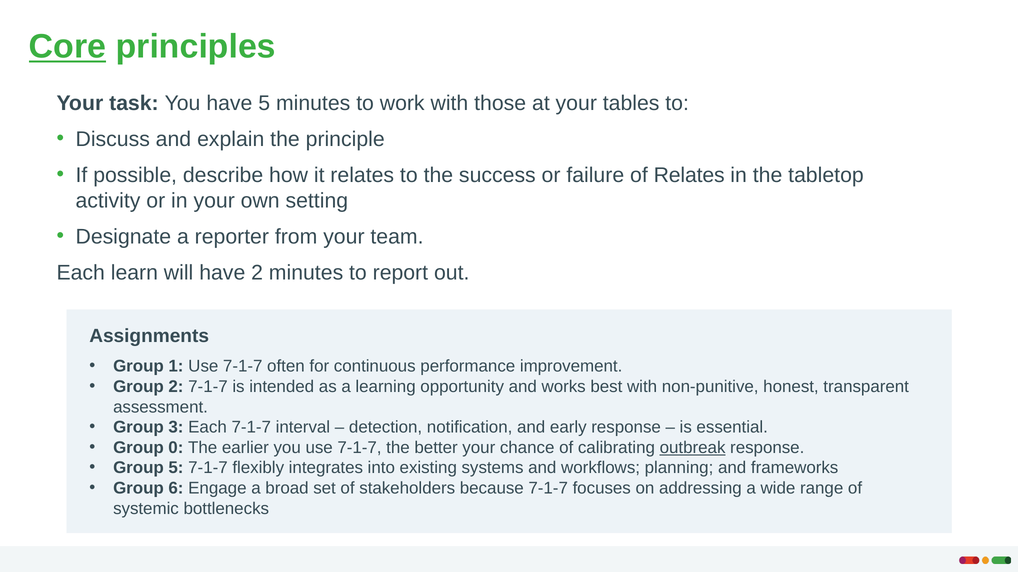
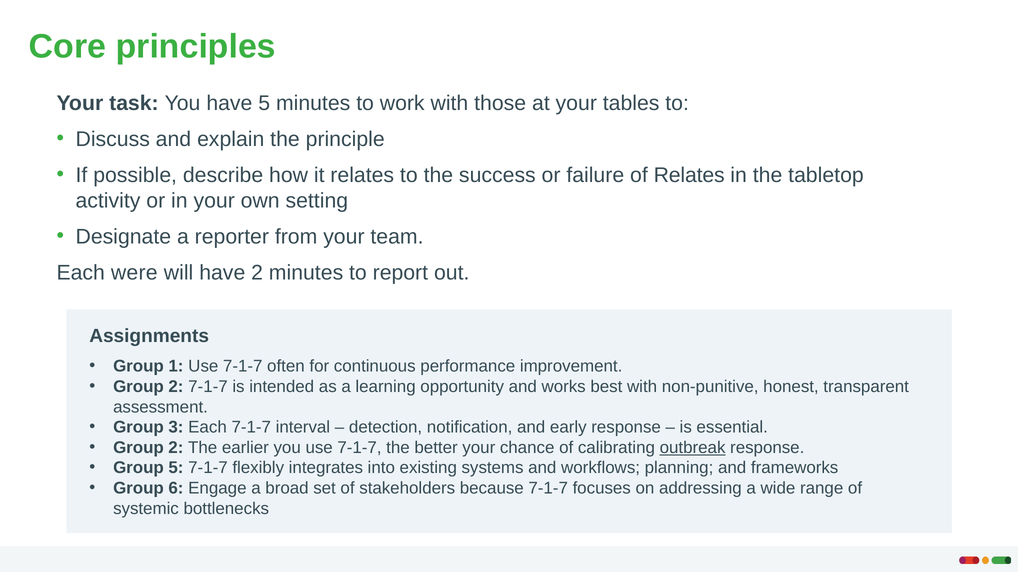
Core underline: present -> none (68, 47)
learn: learn -> were (134, 273)
0: 0 -> 2 (176, 448)
